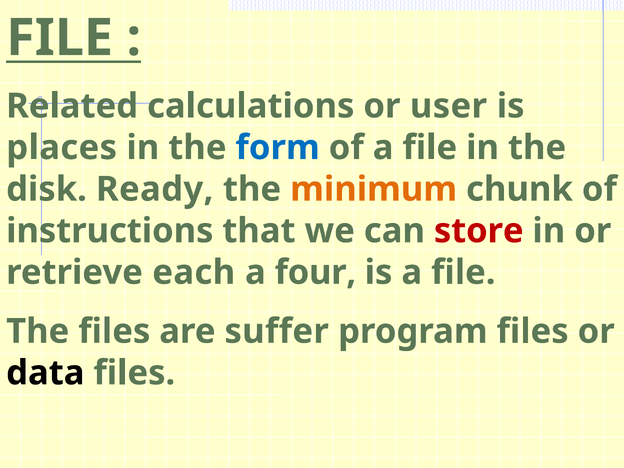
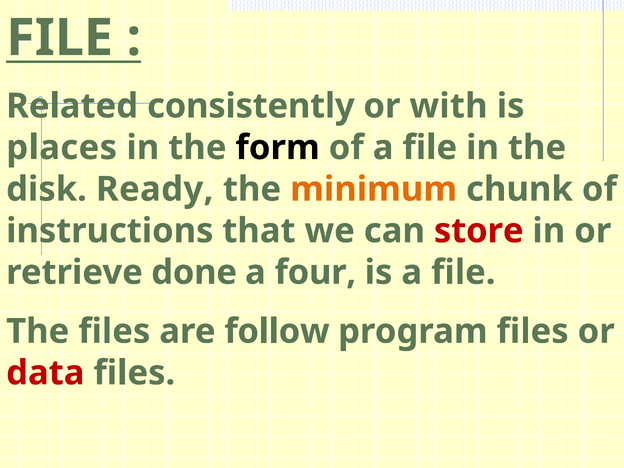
calculations: calculations -> consistently (251, 106)
user: user -> with (449, 106)
form colour: blue -> black (278, 148)
each: each -> done (194, 272)
suffer: suffer -> follow (277, 331)
data colour: black -> red (45, 373)
